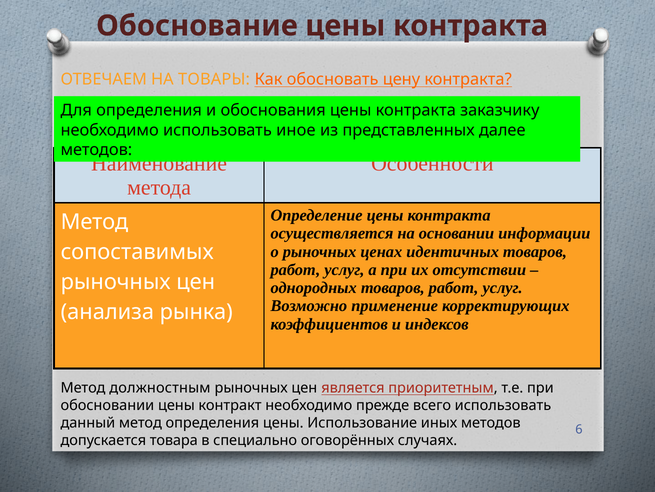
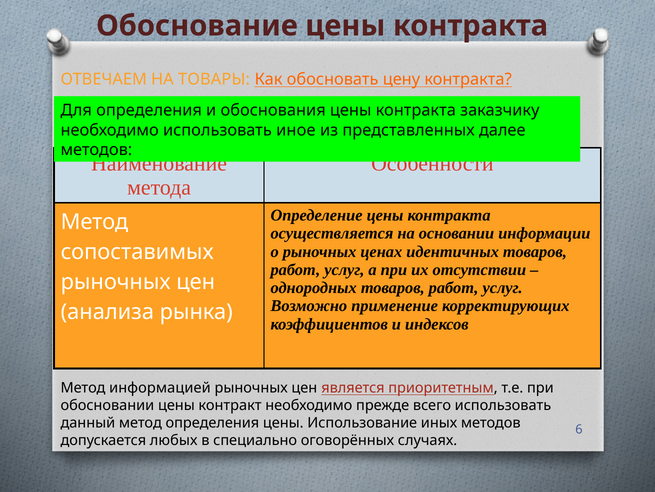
должностным: должностным -> информацией (160, 388)
товара: товара -> любых (174, 440)
